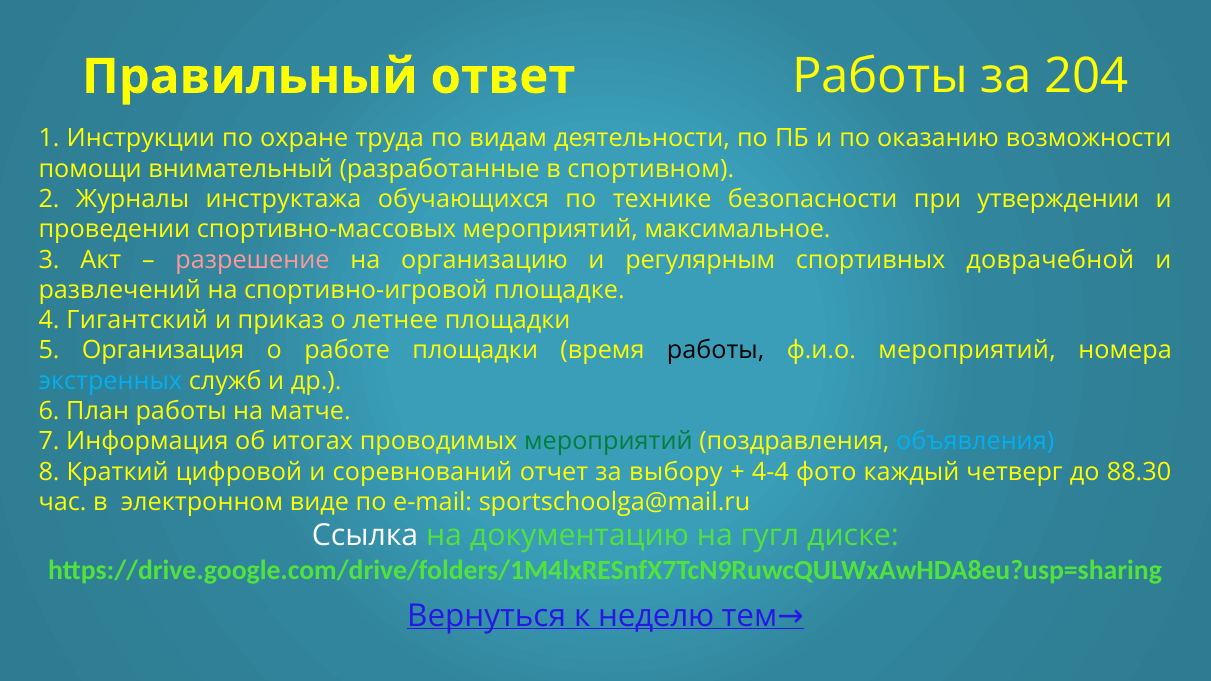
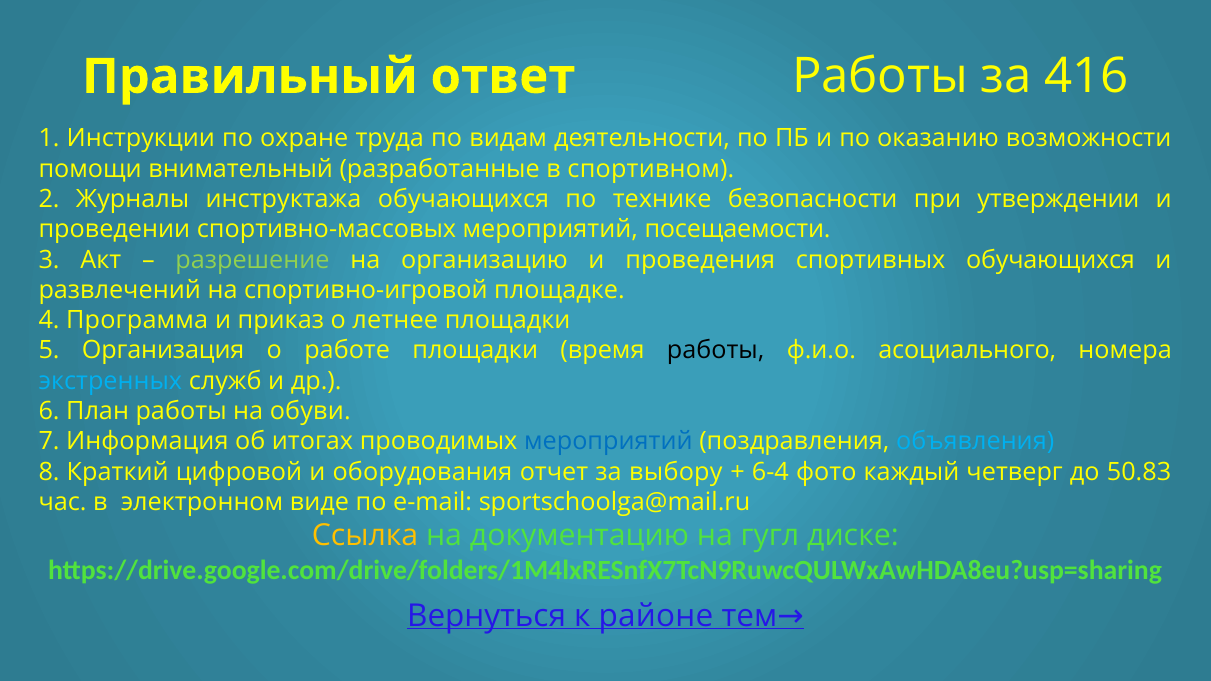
204: 204 -> 416 (1086, 77)
максимальное: максимальное -> посещаемости (738, 230)
разрешение colour: pink -> light green (252, 260)
регулярным: регулярным -> проведения (700, 260)
спортивных доврачебной: доврачебной -> обучающихся (1051, 260)
Гигантский: Гигантский -> Программа (137, 320)
ф.и.о мероприятий: мероприятий -> асоциального (967, 351)
матче: матче -> обуви (310, 411)
мероприятий colour: green -> blue (608, 442)
соревнований: соревнований -> оборудования (422, 472)
4-4: 4-4 -> 6-4 (770, 472)
88.30: 88.30 -> 50.83 (1139, 472)
Ссылка colour: white -> yellow (365, 536)
неделю: неделю -> районе (656, 616)
